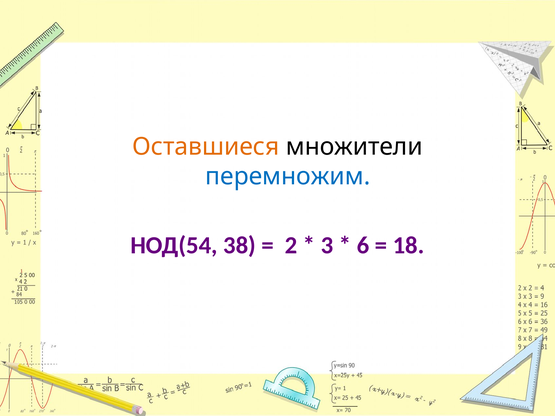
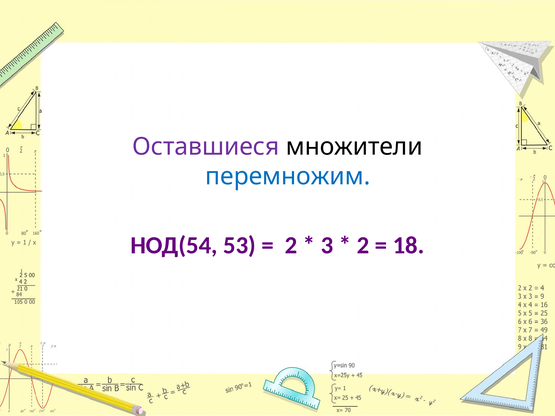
Оставшиеся colour: orange -> purple (206, 147)
38: 38 -> 53 (240, 245)
6: 6 -> 2 (363, 245)
